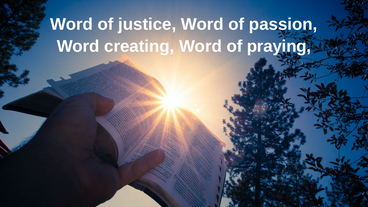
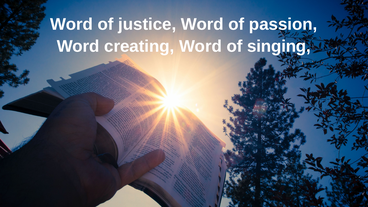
praying: praying -> singing (279, 46)
